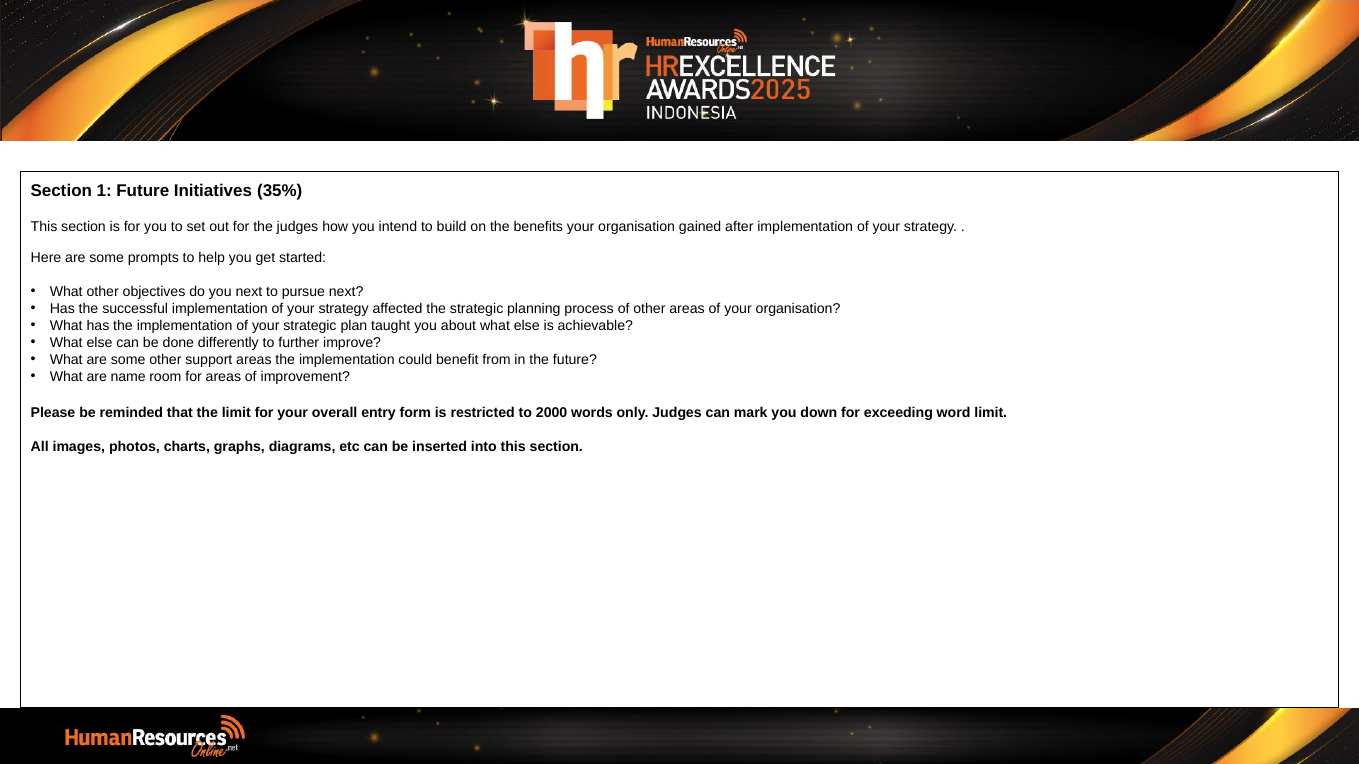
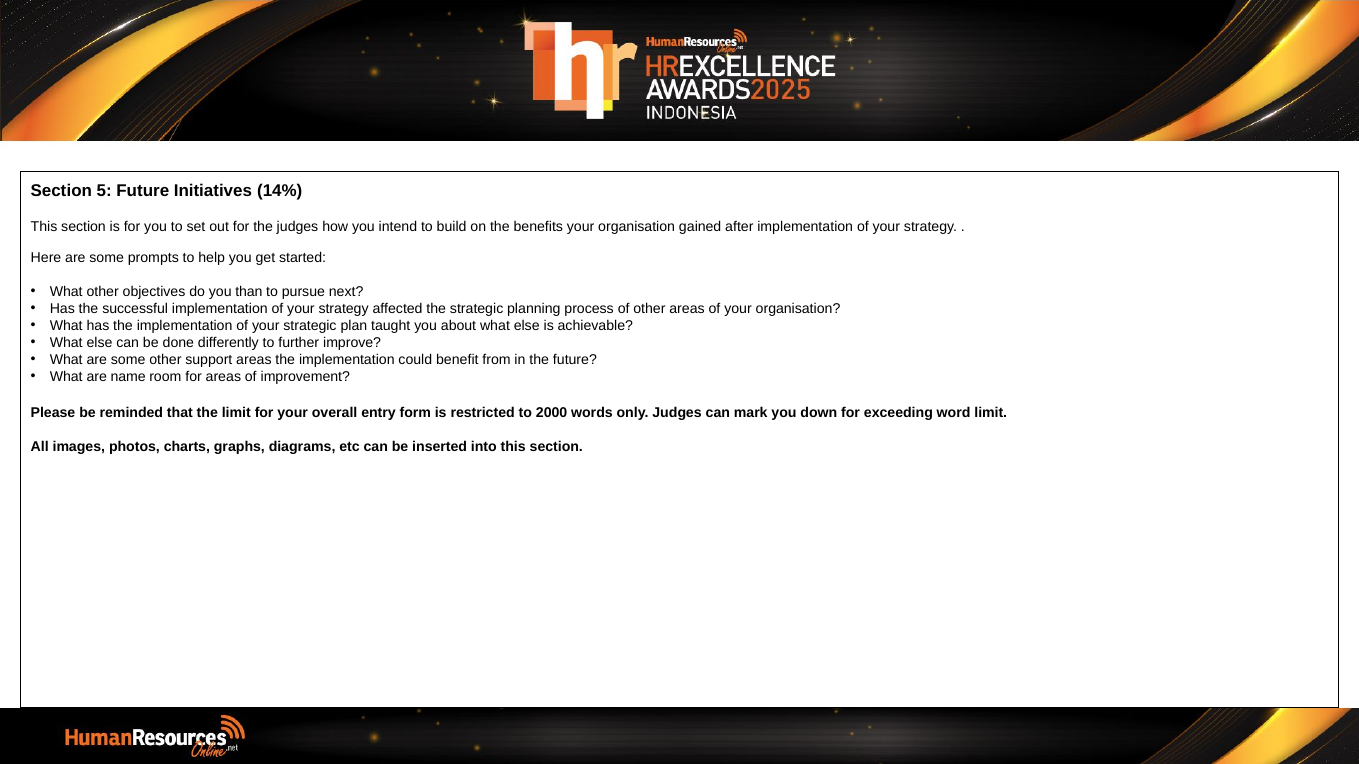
1: 1 -> 5 (104, 191)
35%: 35% -> 14% (280, 191)
you next: next -> than (249, 292)
